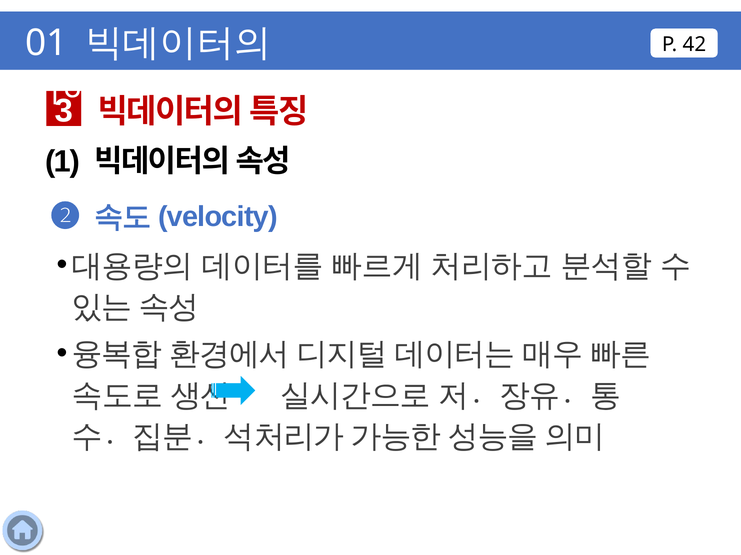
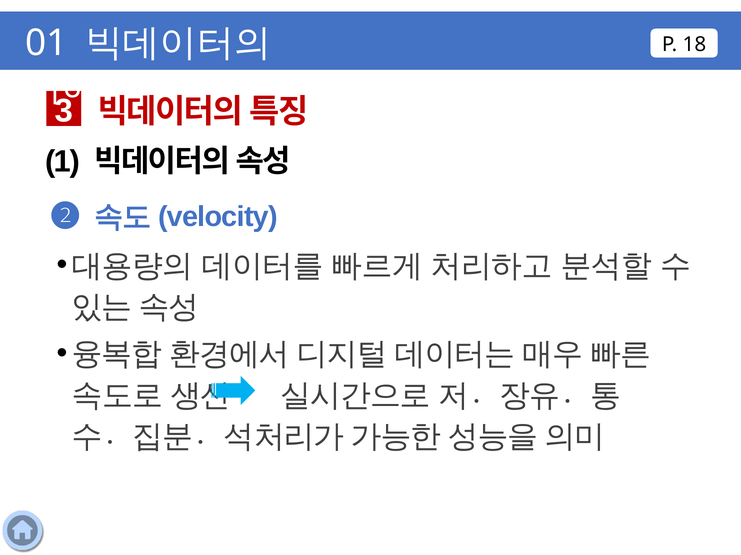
42: 42 -> 18 (694, 45)
